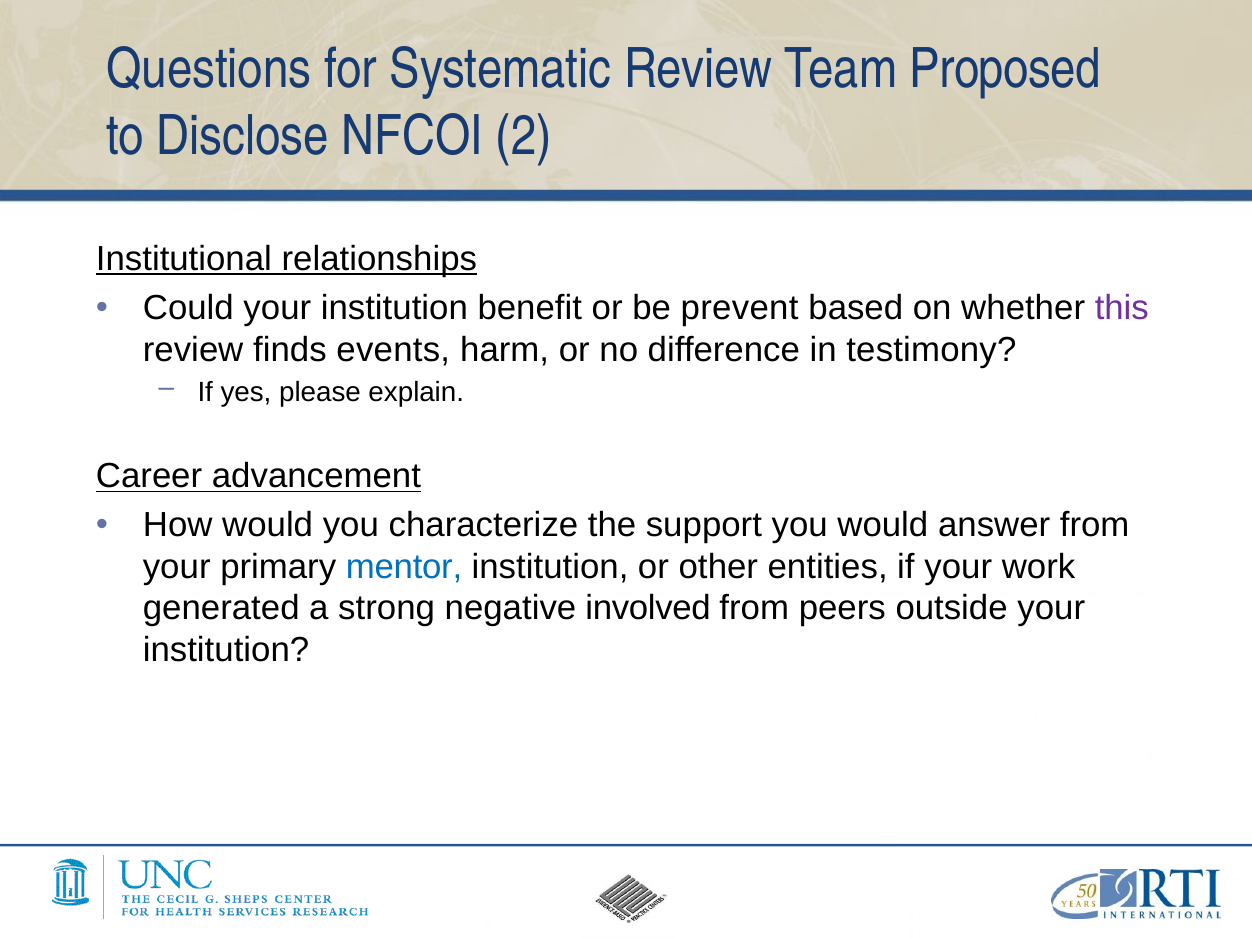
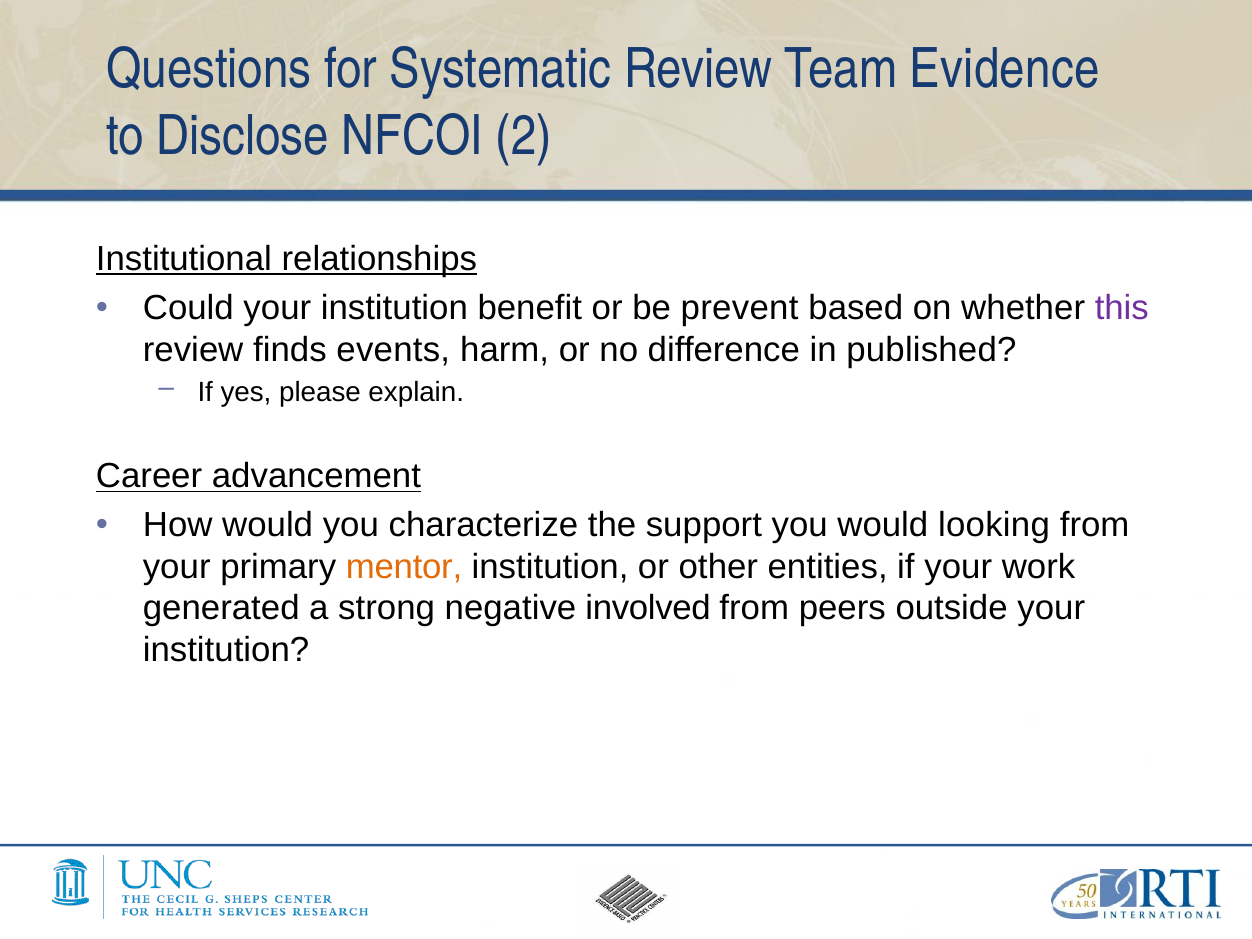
Proposed: Proposed -> Evidence (1005, 70)
testimony: testimony -> published (931, 350)
answer: answer -> looking (994, 525)
mentor colour: blue -> orange (404, 567)
